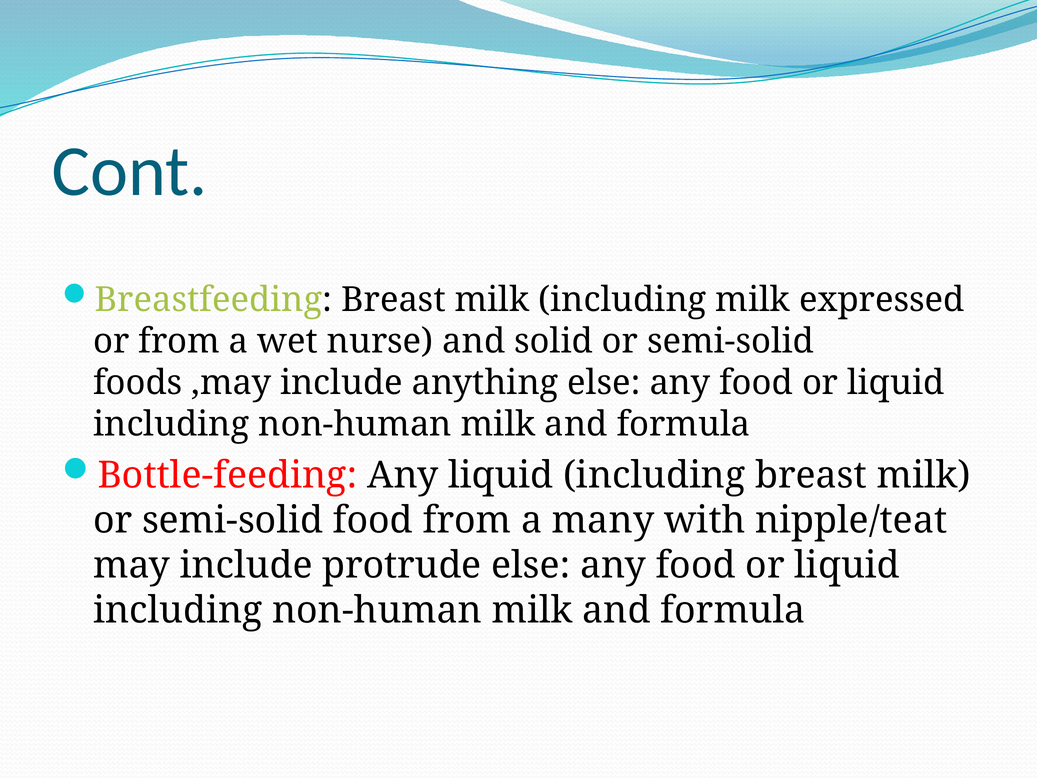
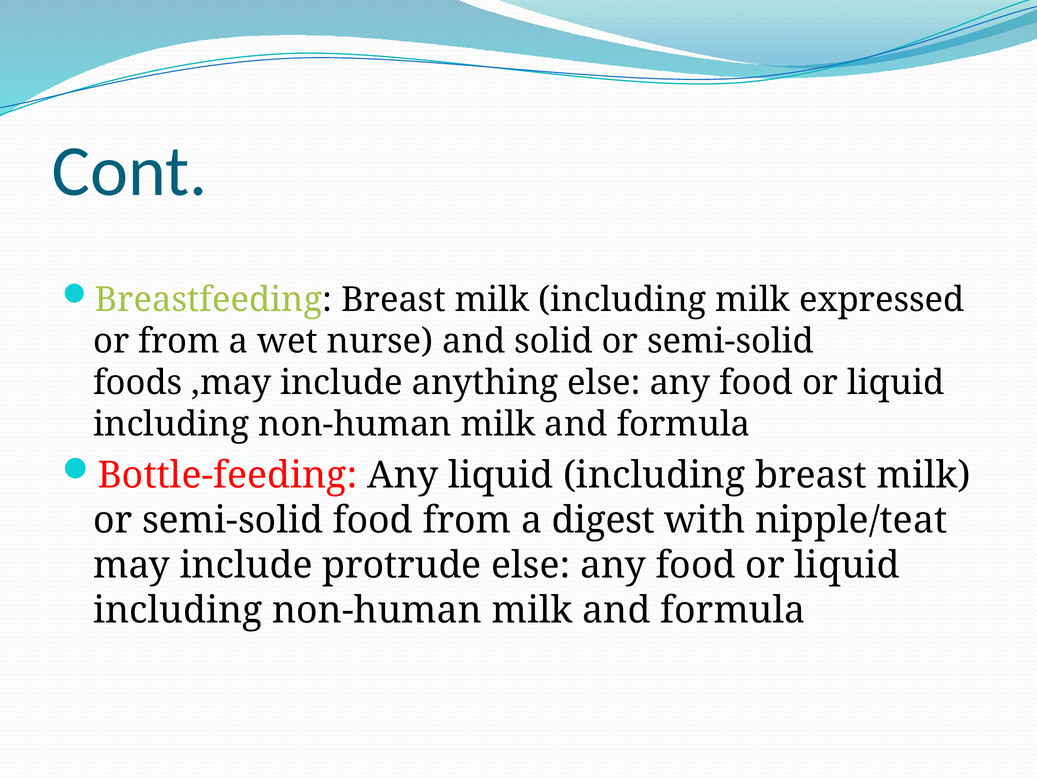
many: many -> digest (603, 520)
